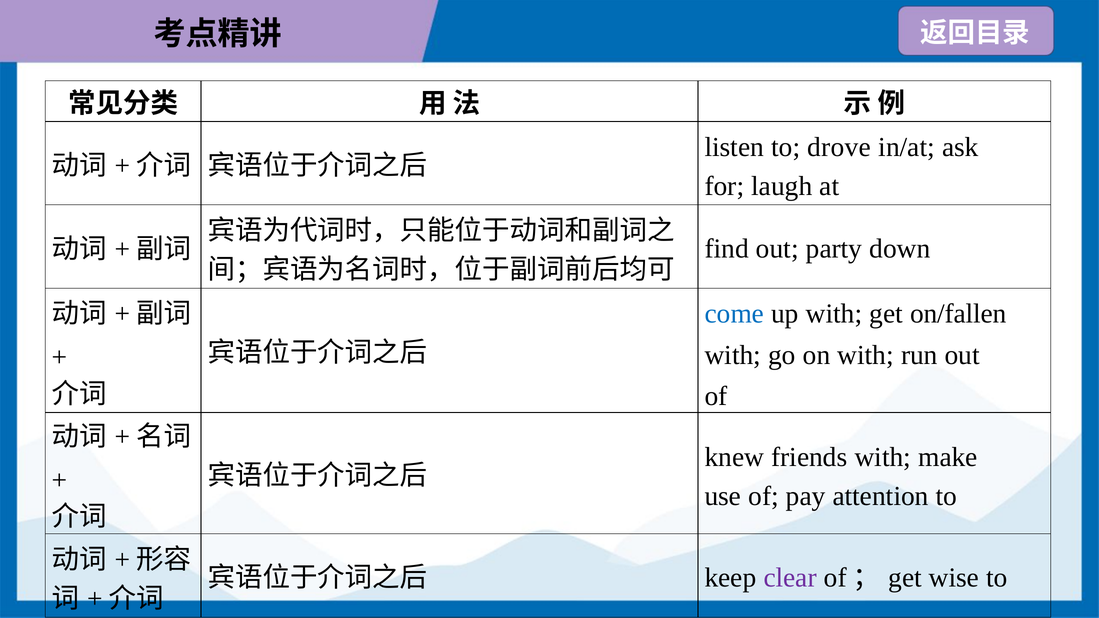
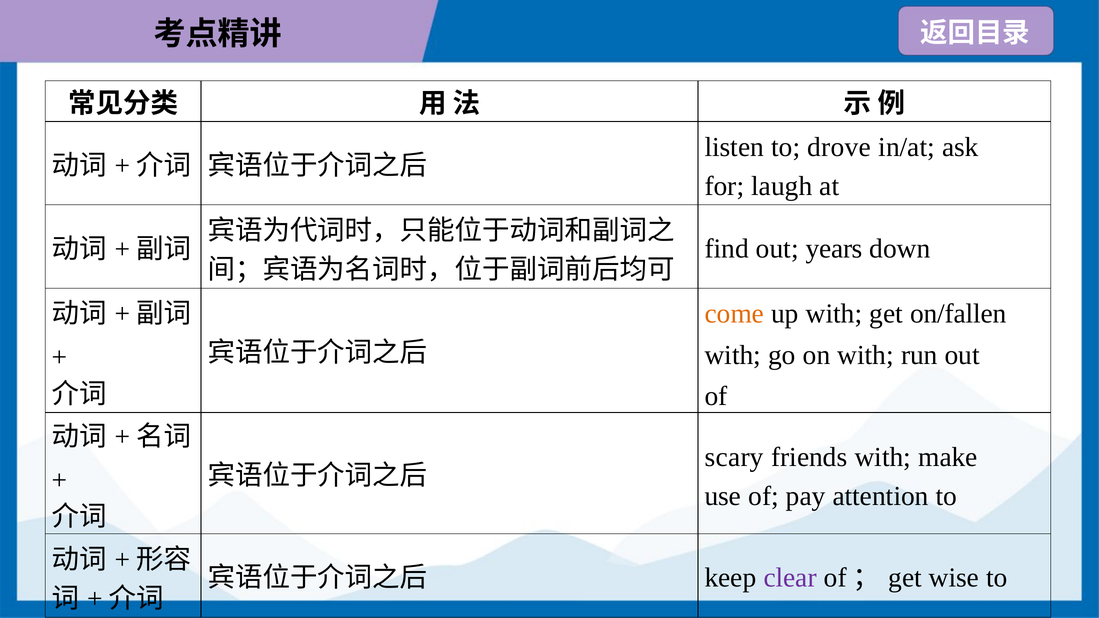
party: party -> years (834, 249)
come colour: blue -> orange (734, 314)
knew: knew -> scary (734, 457)
